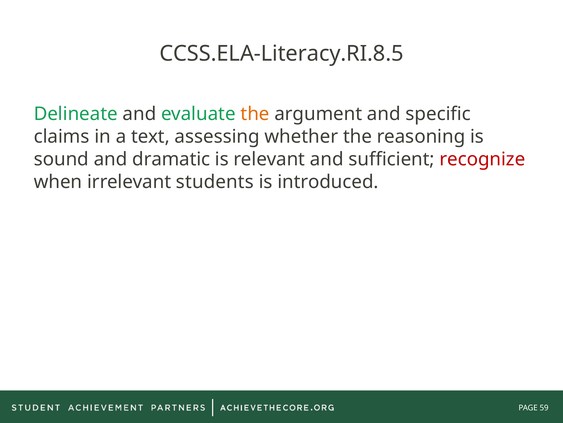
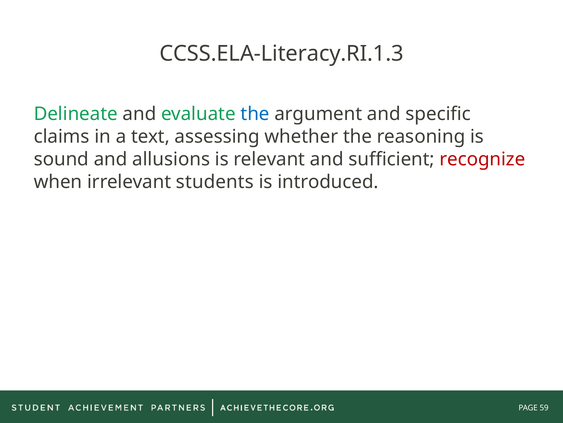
CCSS.ELA-Literacy.RI.8.5: CCSS.ELA-Literacy.RI.8.5 -> CCSS.ELA-Literacy.RI.1.3 (282, 54)
the colour: orange -> blue (255, 114)
dramatic: dramatic -> allusions (171, 159)
